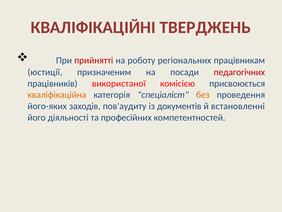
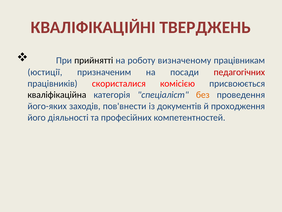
прийнятті colour: red -> black (94, 60)
регіональних: регіональних -> визначеному (184, 60)
використаної: використаної -> скористалися (119, 83)
кваліфікаційна colour: orange -> black (57, 95)
пов'аудиту: пов'аудиту -> пов'внести (125, 106)
встановленні: встановленні -> проходження (238, 106)
